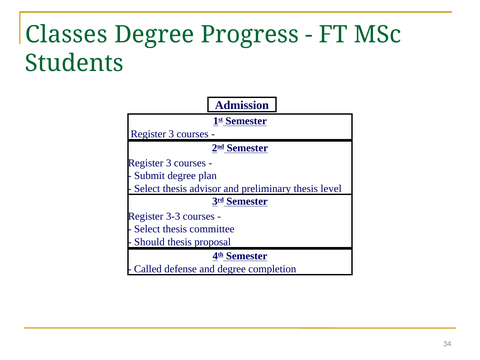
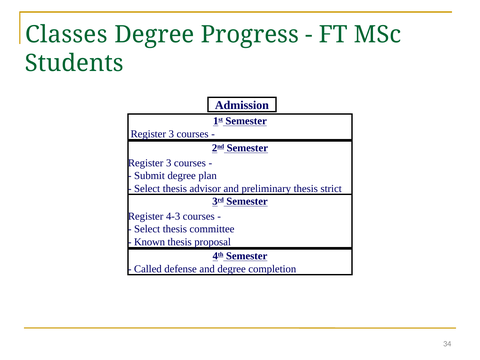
level: level -> strict (331, 189)
3-3: 3-3 -> 4-3 (173, 216)
Should: Should -> Known (150, 242)
